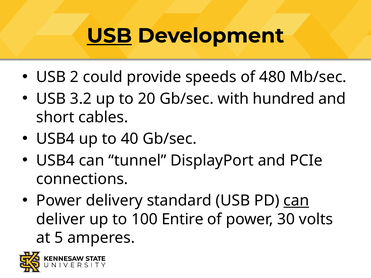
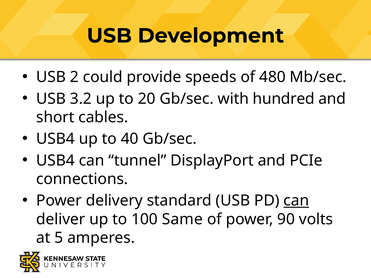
USB underline: present -> none (109, 36)
Entire: Entire -> Same (182, 219)
30: 30 -> 90 (286, 219)
